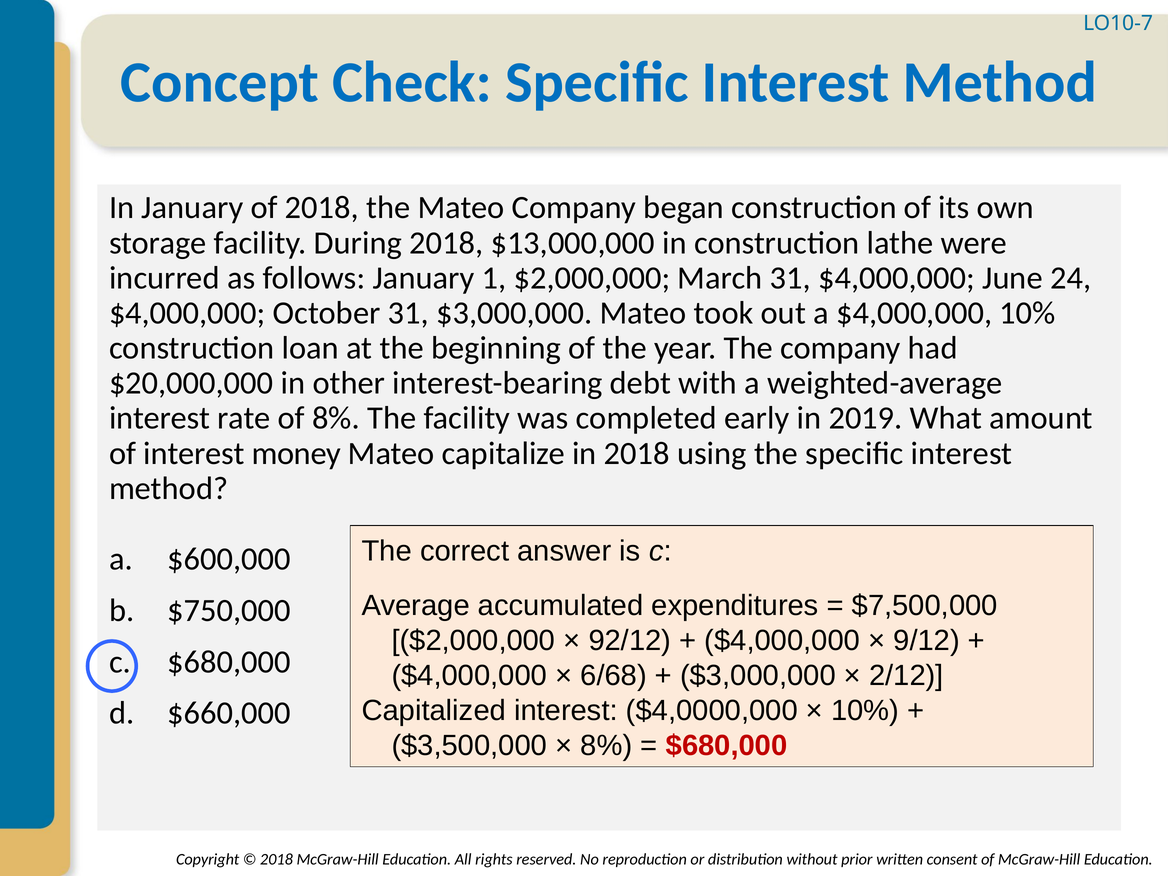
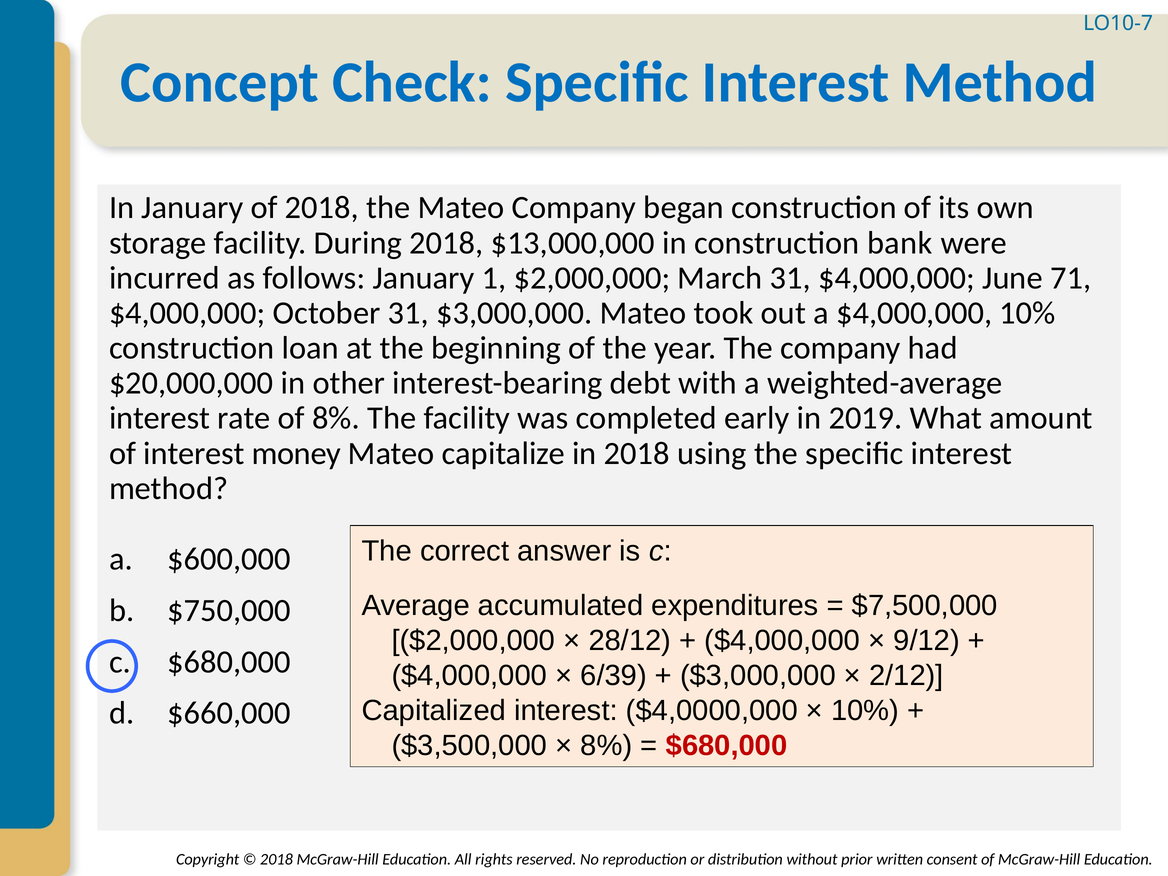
lathe: lathe -> bank (900, 243)
24: 24 -> 71 (1071, 278)
92/12: 92/12 -> 28/12 (630, 640)
6/68: 6/68 -> 6/39 (614, 675)
